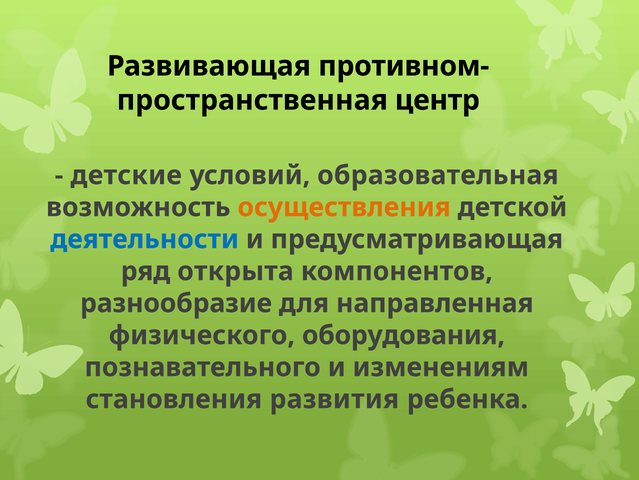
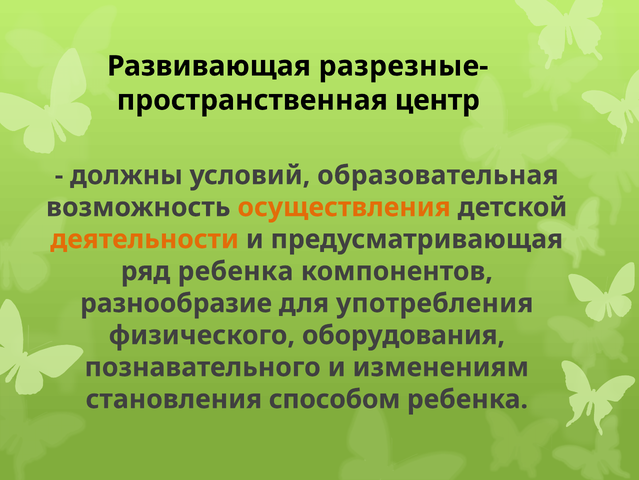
противном-: противном- -> разрезные- (404, 66)
детские: детские -> должны (126, 175)
деятельности colour: blue -> orange (145, 239)
ряд открыта: открыта -> ребенка (235, 271)
направленная: направленная -> употребления (435, 303)
развития: развития -> способом (335, 399)
